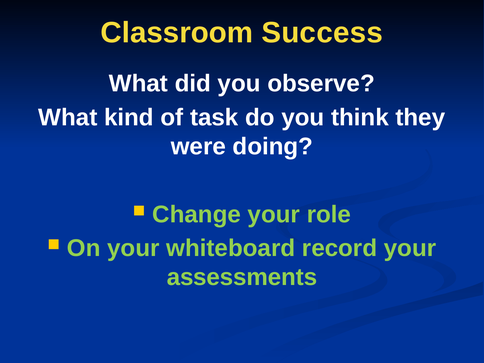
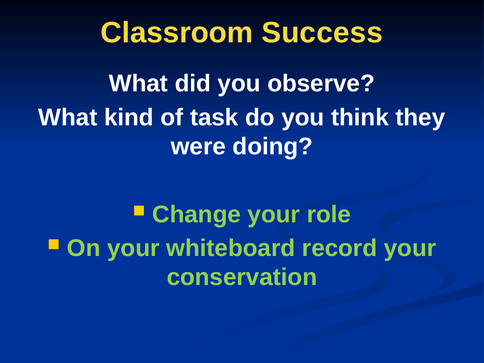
assessments: assessments -> conservation (242, 277)
